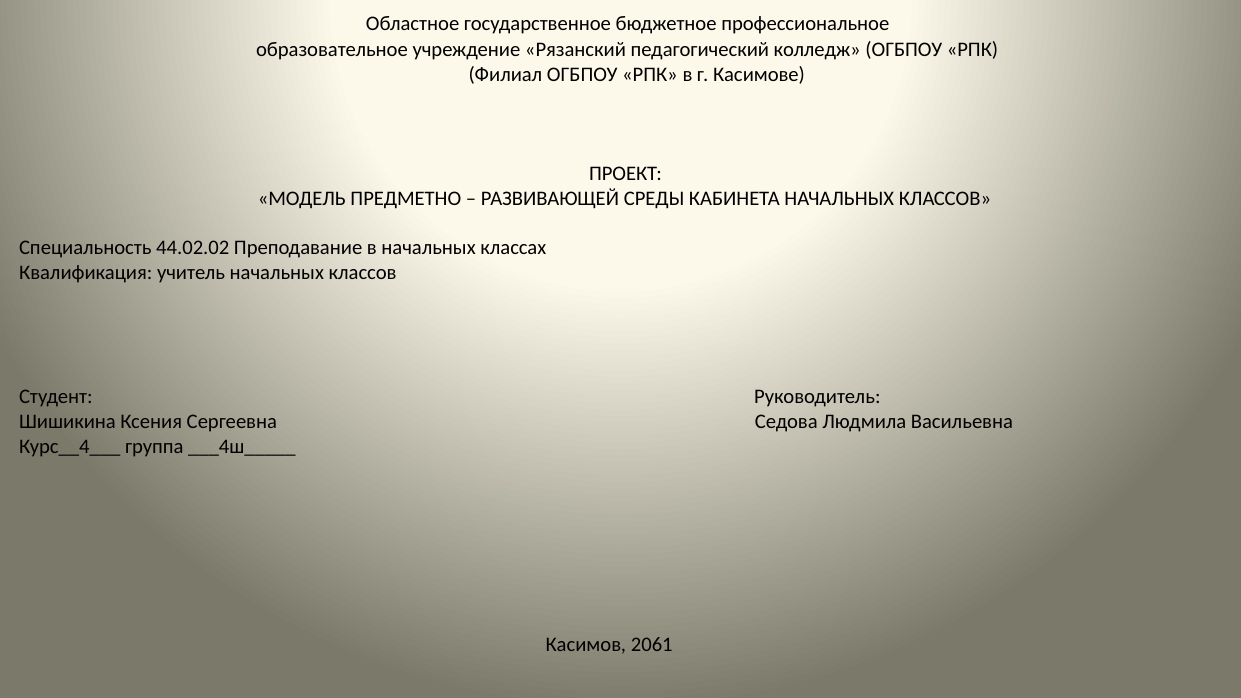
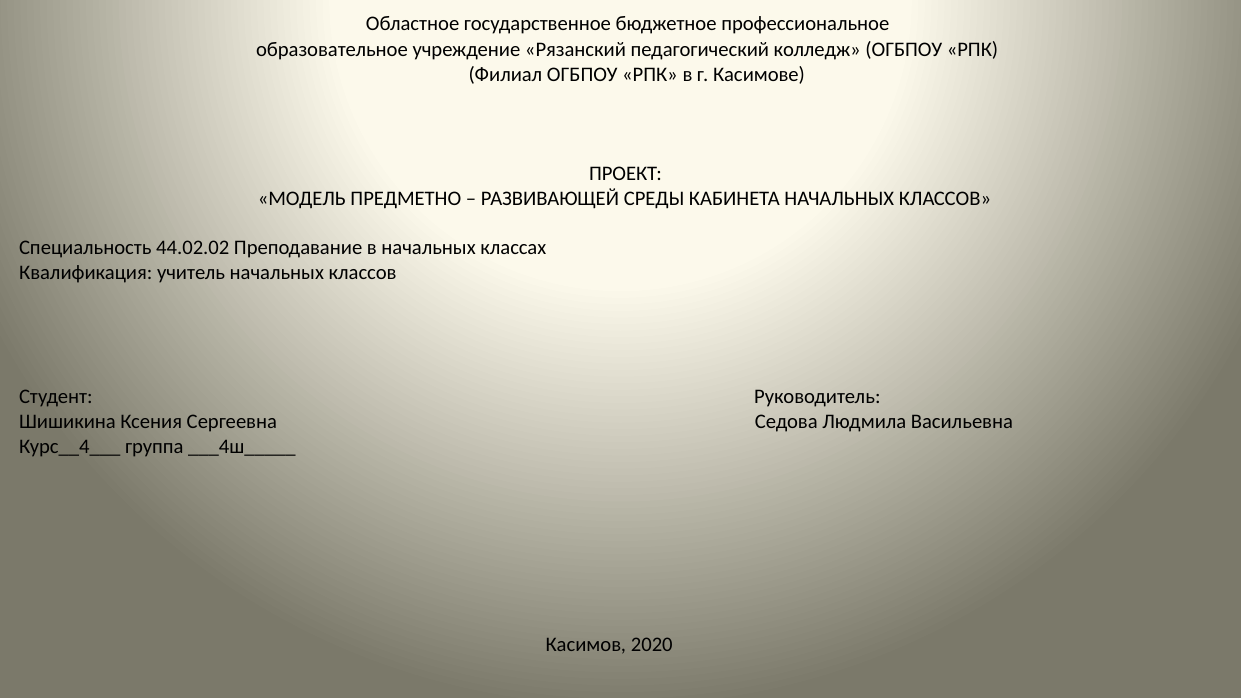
2061: 2061 -> 2020 (652, 645)
